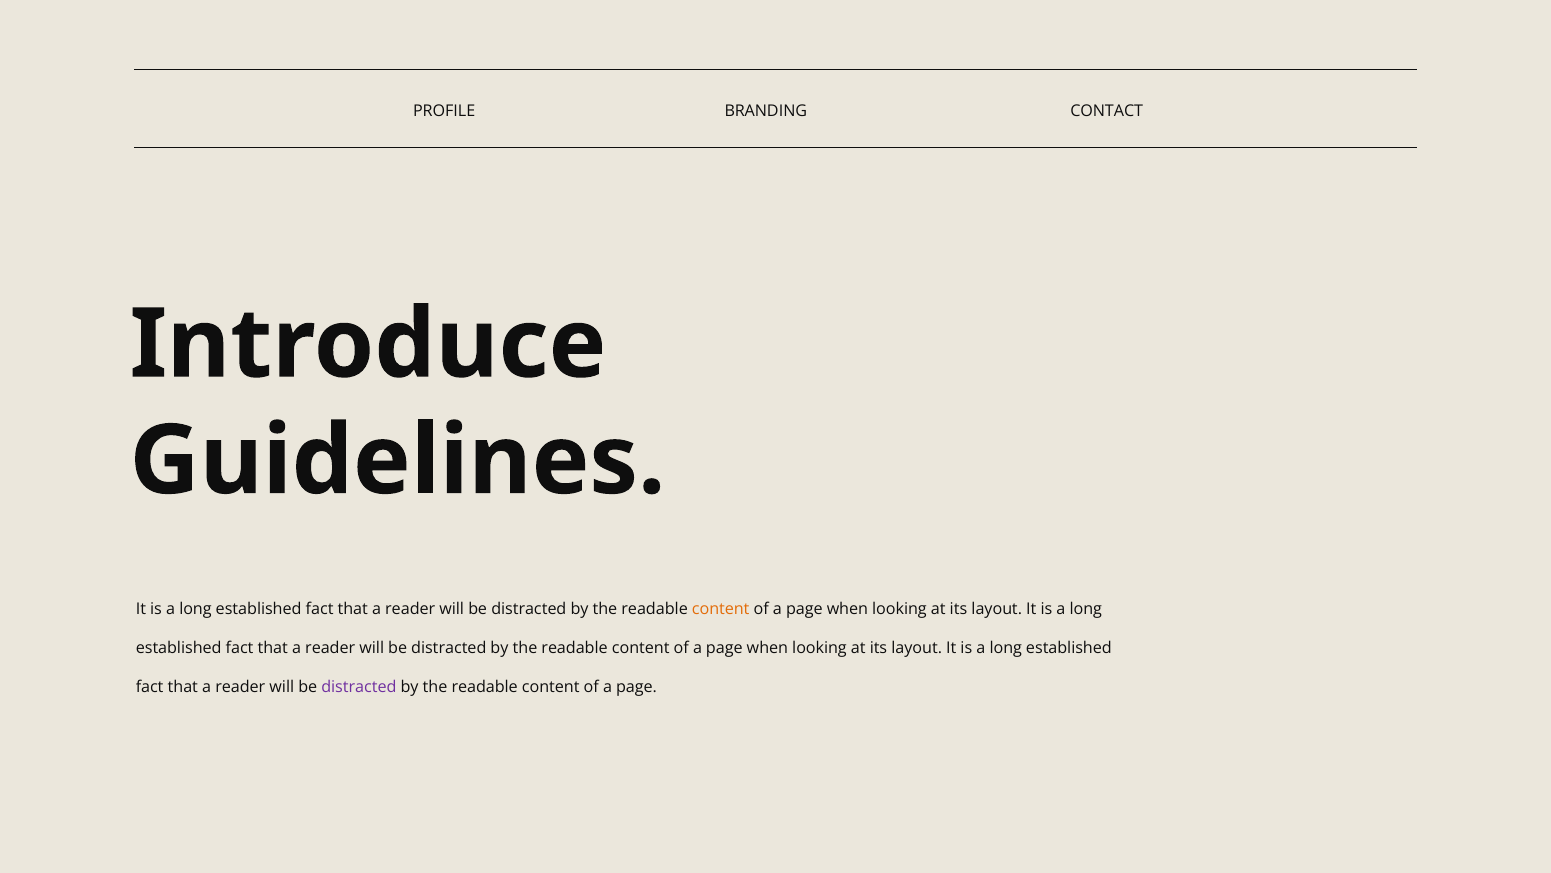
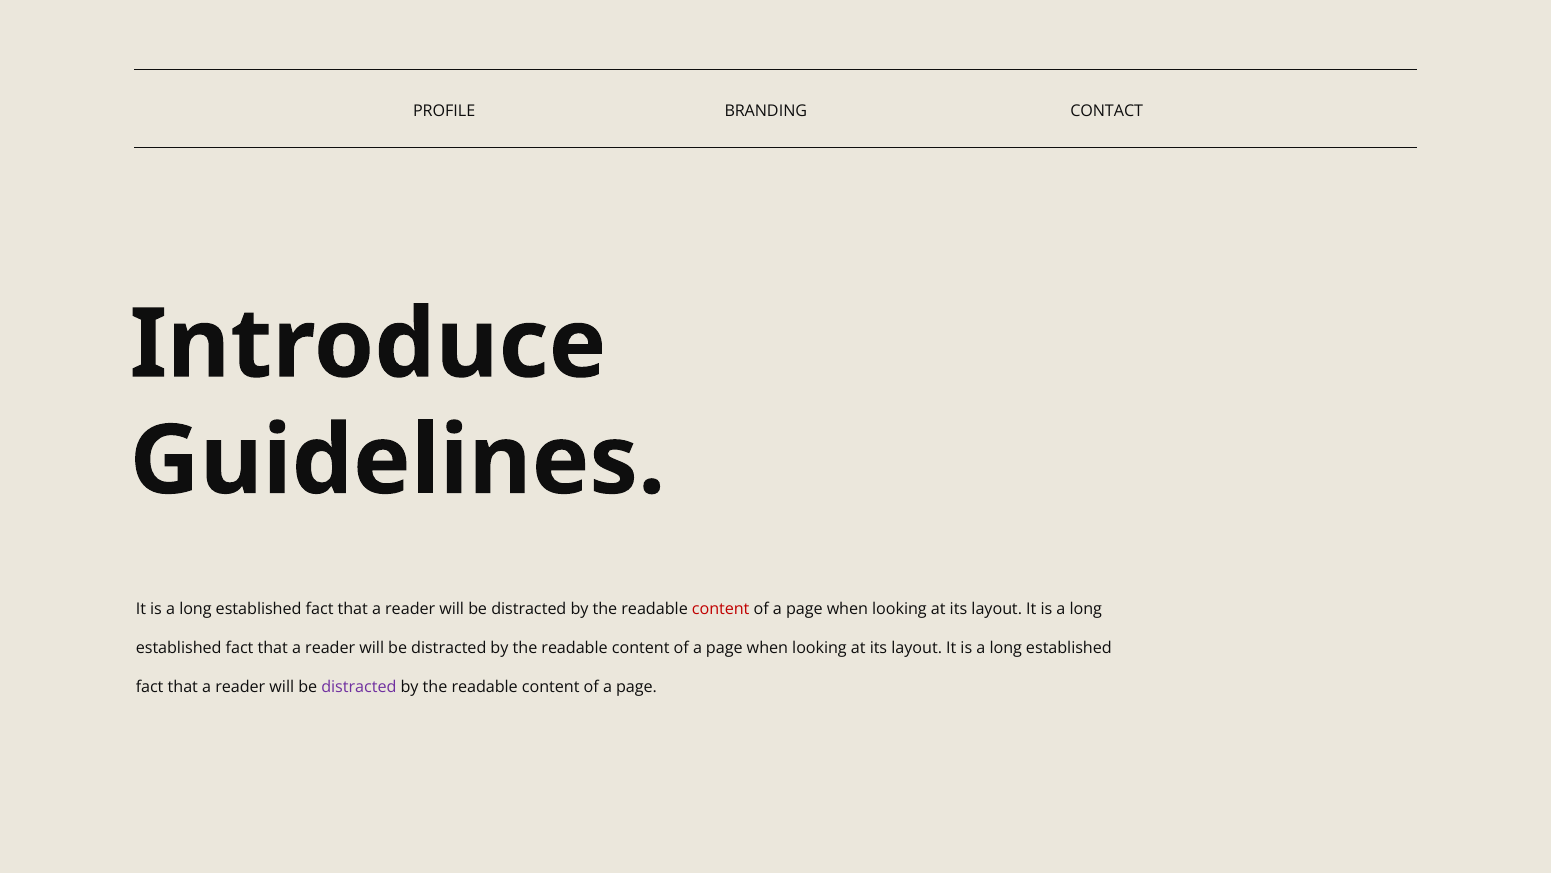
content colour: orange -> red (721, 609)
